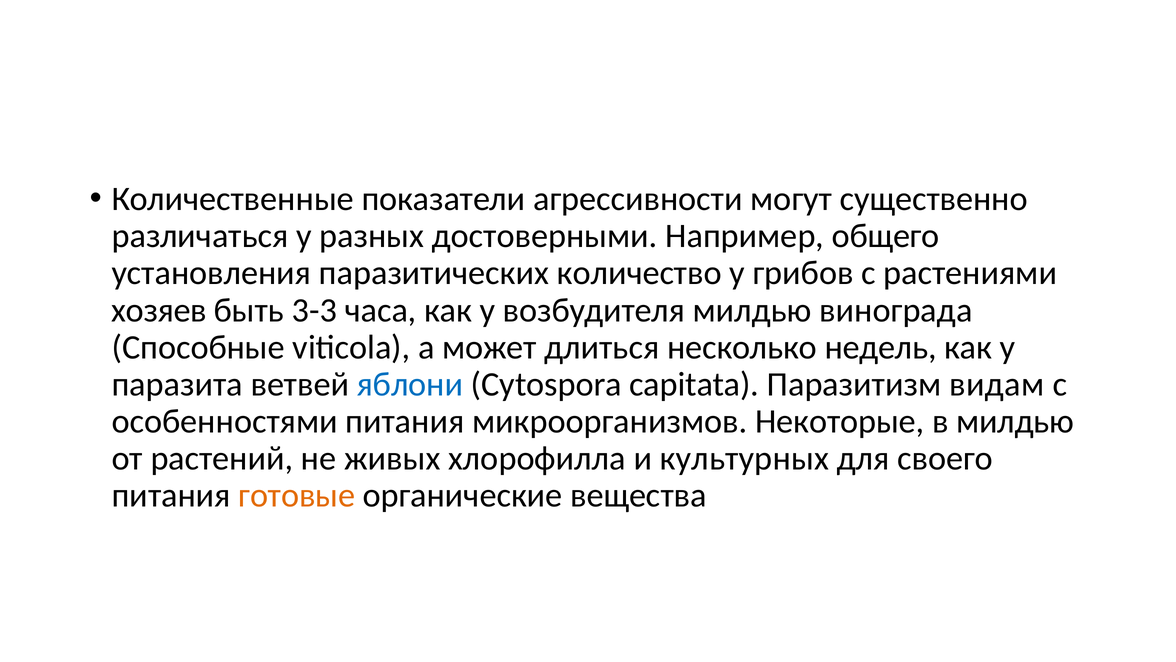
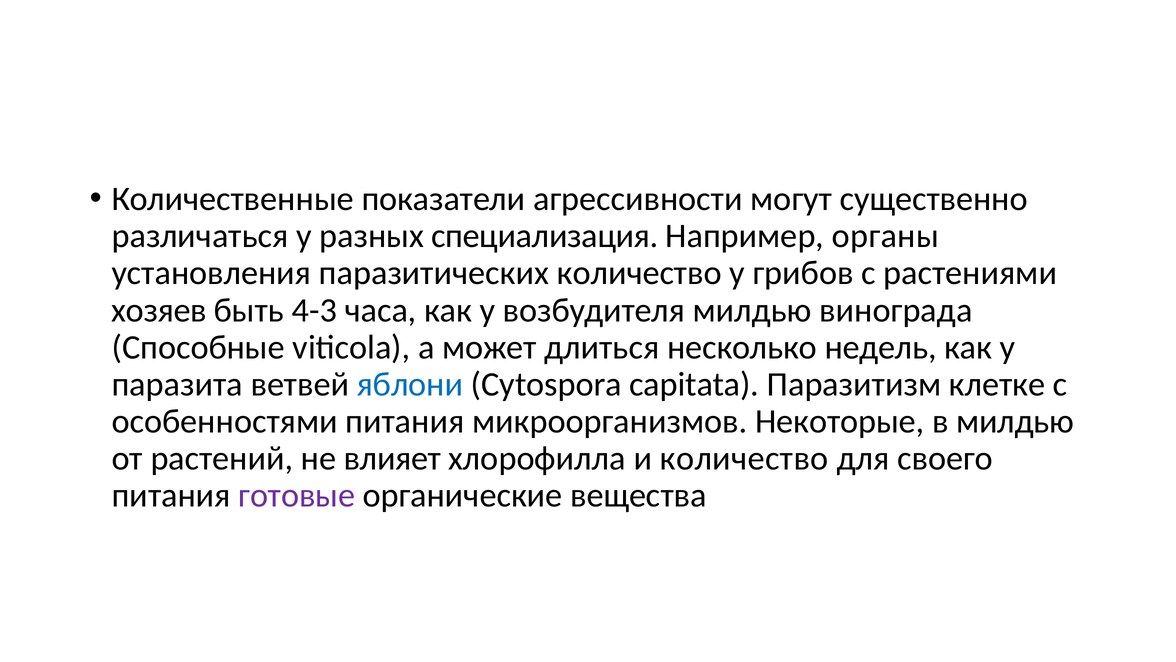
достоверными: достоверными -> специализация (545, 236)
общего: общего -> органы (885, 236)
3-3: 3-3 -> 4-3 (314, 310)
видам: видам -> клетке (997, 384)
живых: живых -> влияет (392, 458)
и культурных: культурных -> количество (744, 458)
готовые colour: orange -> purple (297, 495)
